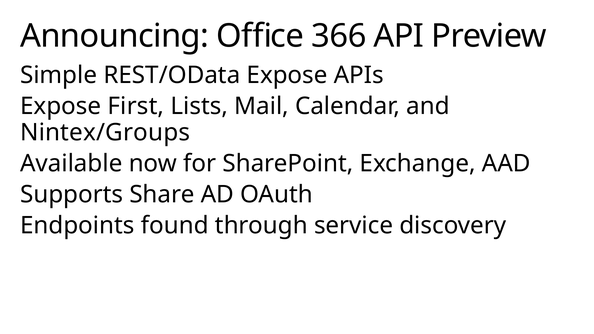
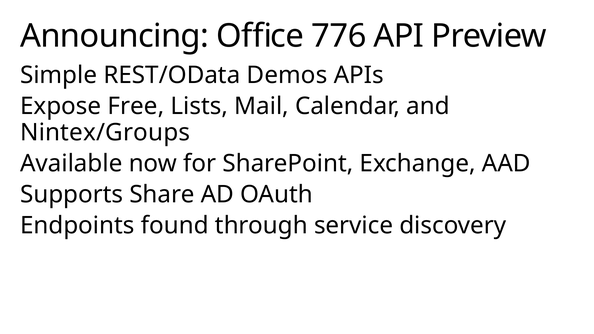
366: 366 -> 776 (339, 36)
REST/OData Expose: Expose -> Demos (287, 75)
First: First -> Free (136, 106)
